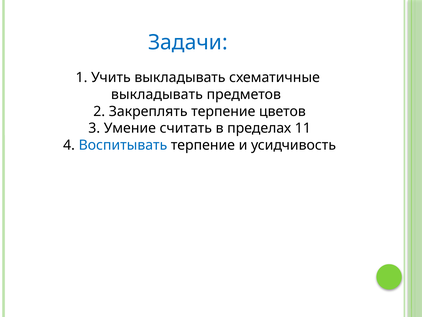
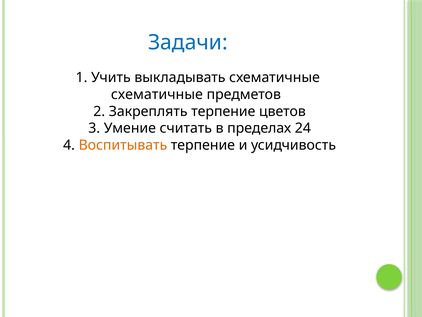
выкладывать: выкладывать -> схематичные (157, 94)
11: 11 -> 24 (303, 128)
Воспитывать colour: blue -> orange (123, 145)
